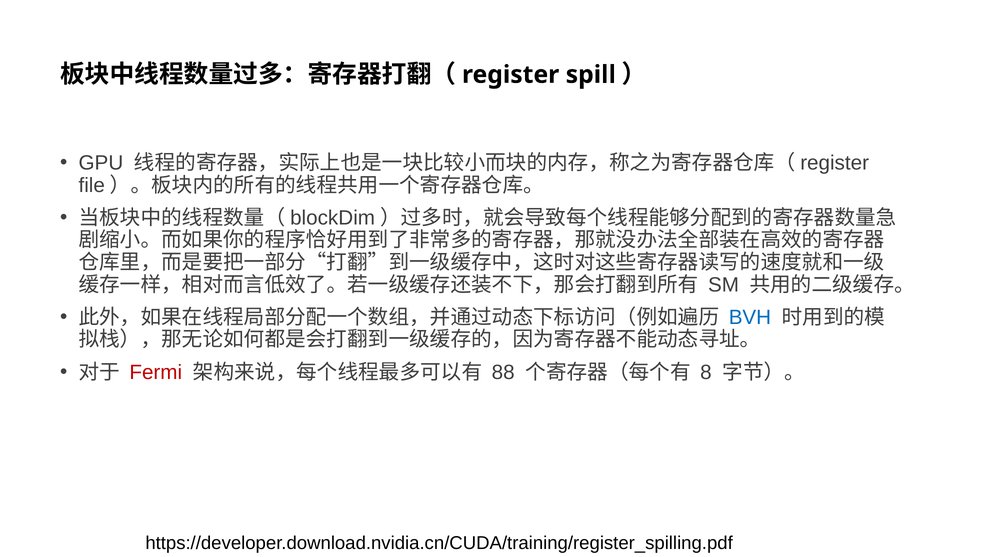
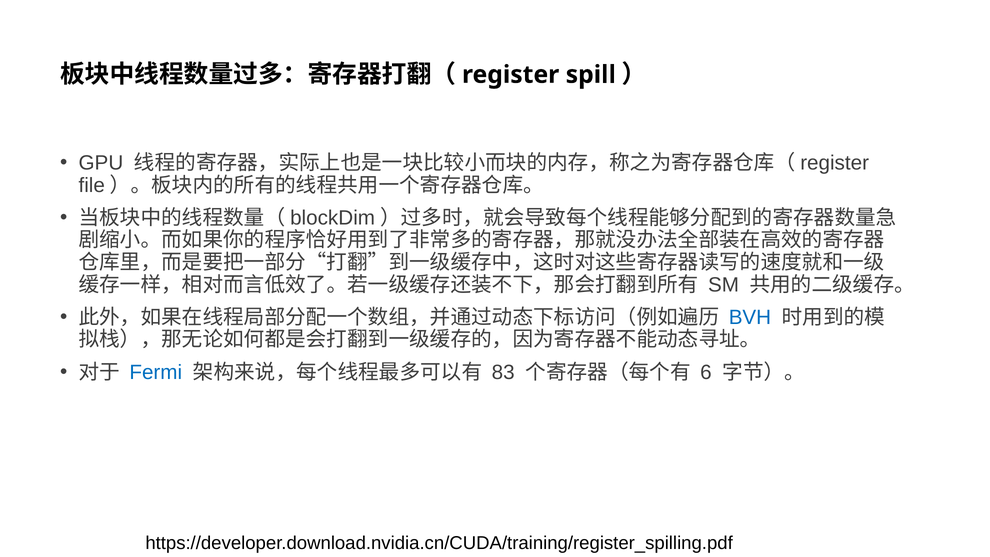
Fermi colour: red -> blue (156, 372)
88: 88 -> 83 (503, 372)
8: 8 -> 6 (706, 372)
